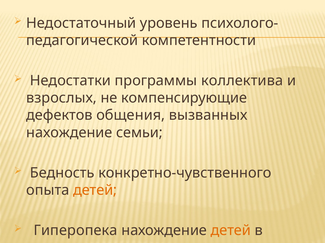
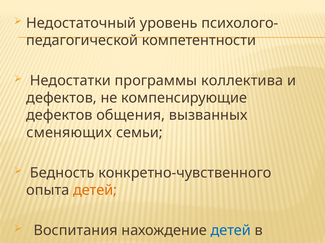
взрослых: взрослых -> дефектов (62, 98)
нахождение: нахождение -> сменяющих (69, 133)
Гиперопека: Гиперопека -> Воспитания (76, 231)
детей colour: orange -> blue (231, 231)
